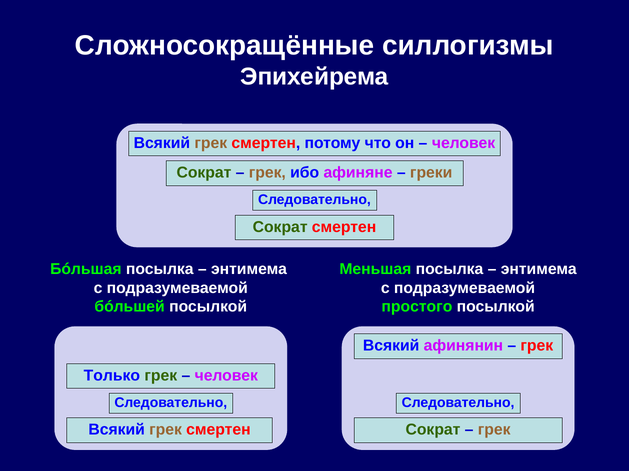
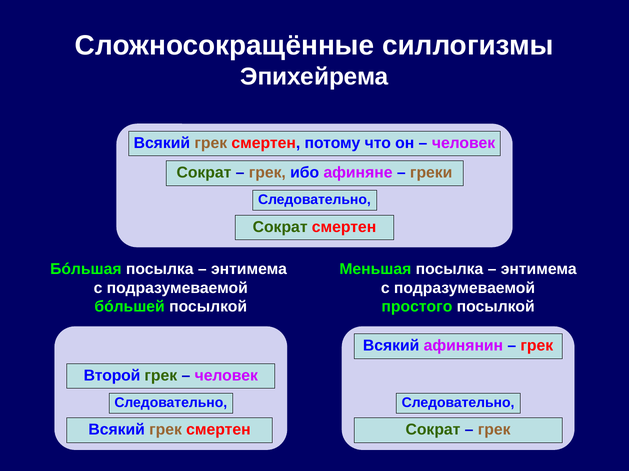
Только: Только -> Второй (112, 376)
